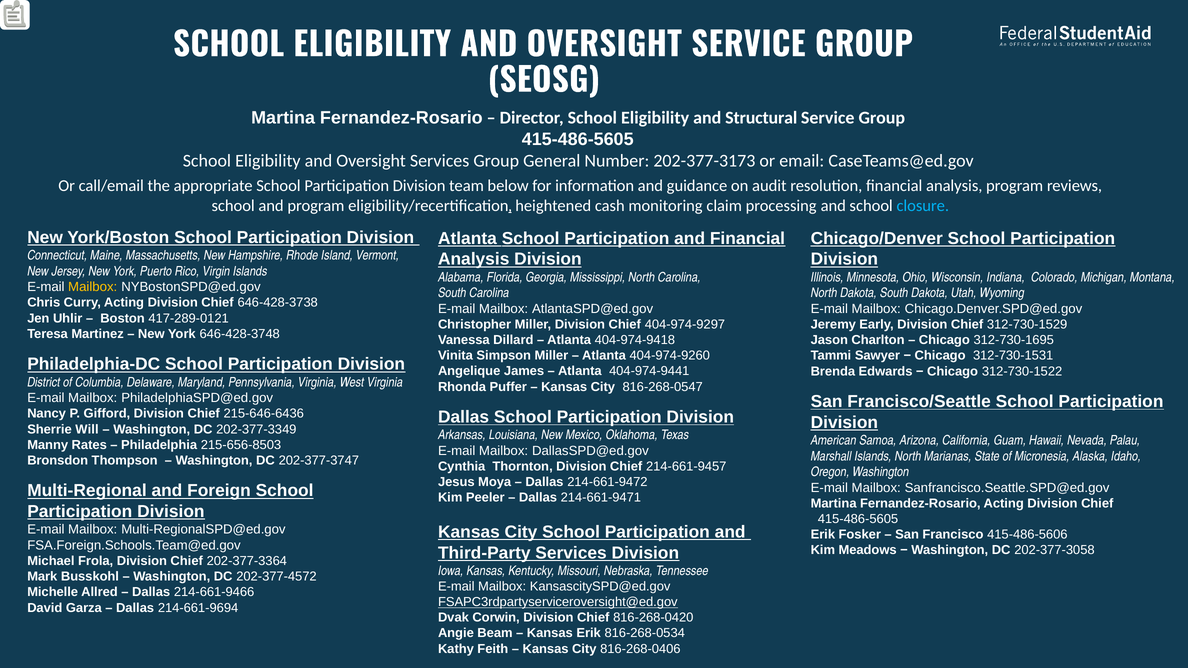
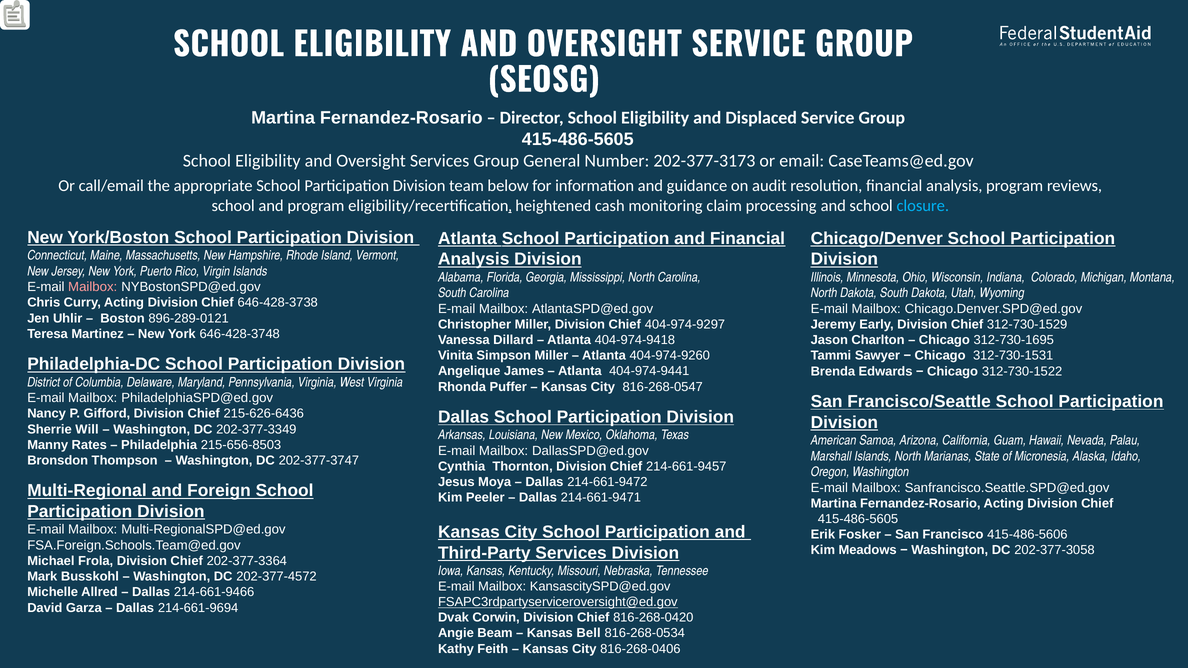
Structural: Structural -> Displaced (761, 118)
Mailbox colour: yellow -> pink (93, 287)
417-289-0121: 417-289-0121 -> 896-289-0121 (189, 318)
215-646-6436: 215-646-6436 -> 215-626-6436 (264, 414)
Kansas Erik: Erik -> Bell (589, 633)
